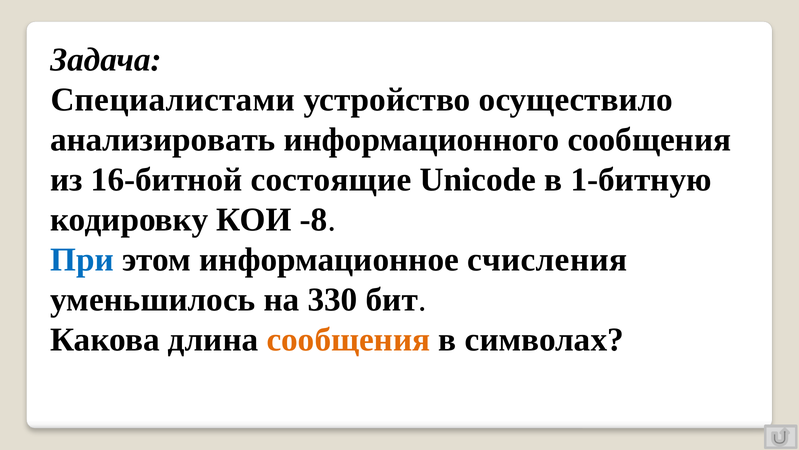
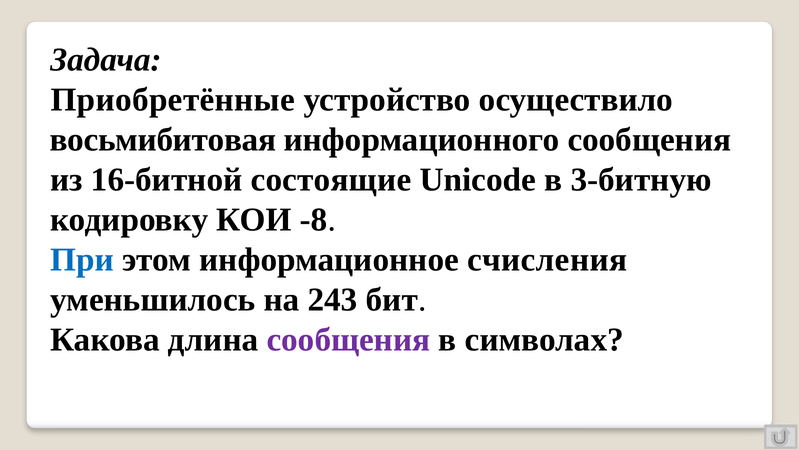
Специалистами: Специалистами -> Приобретённые (173, 100)
анализировать: анализировать -> восьмибитовая (163, 140)
1-битную: 1-битную -> 3-битную (641, 179)
330: 330 -> 243 (333, 299)
сообщения colour: orange -> purple (348, 339)
